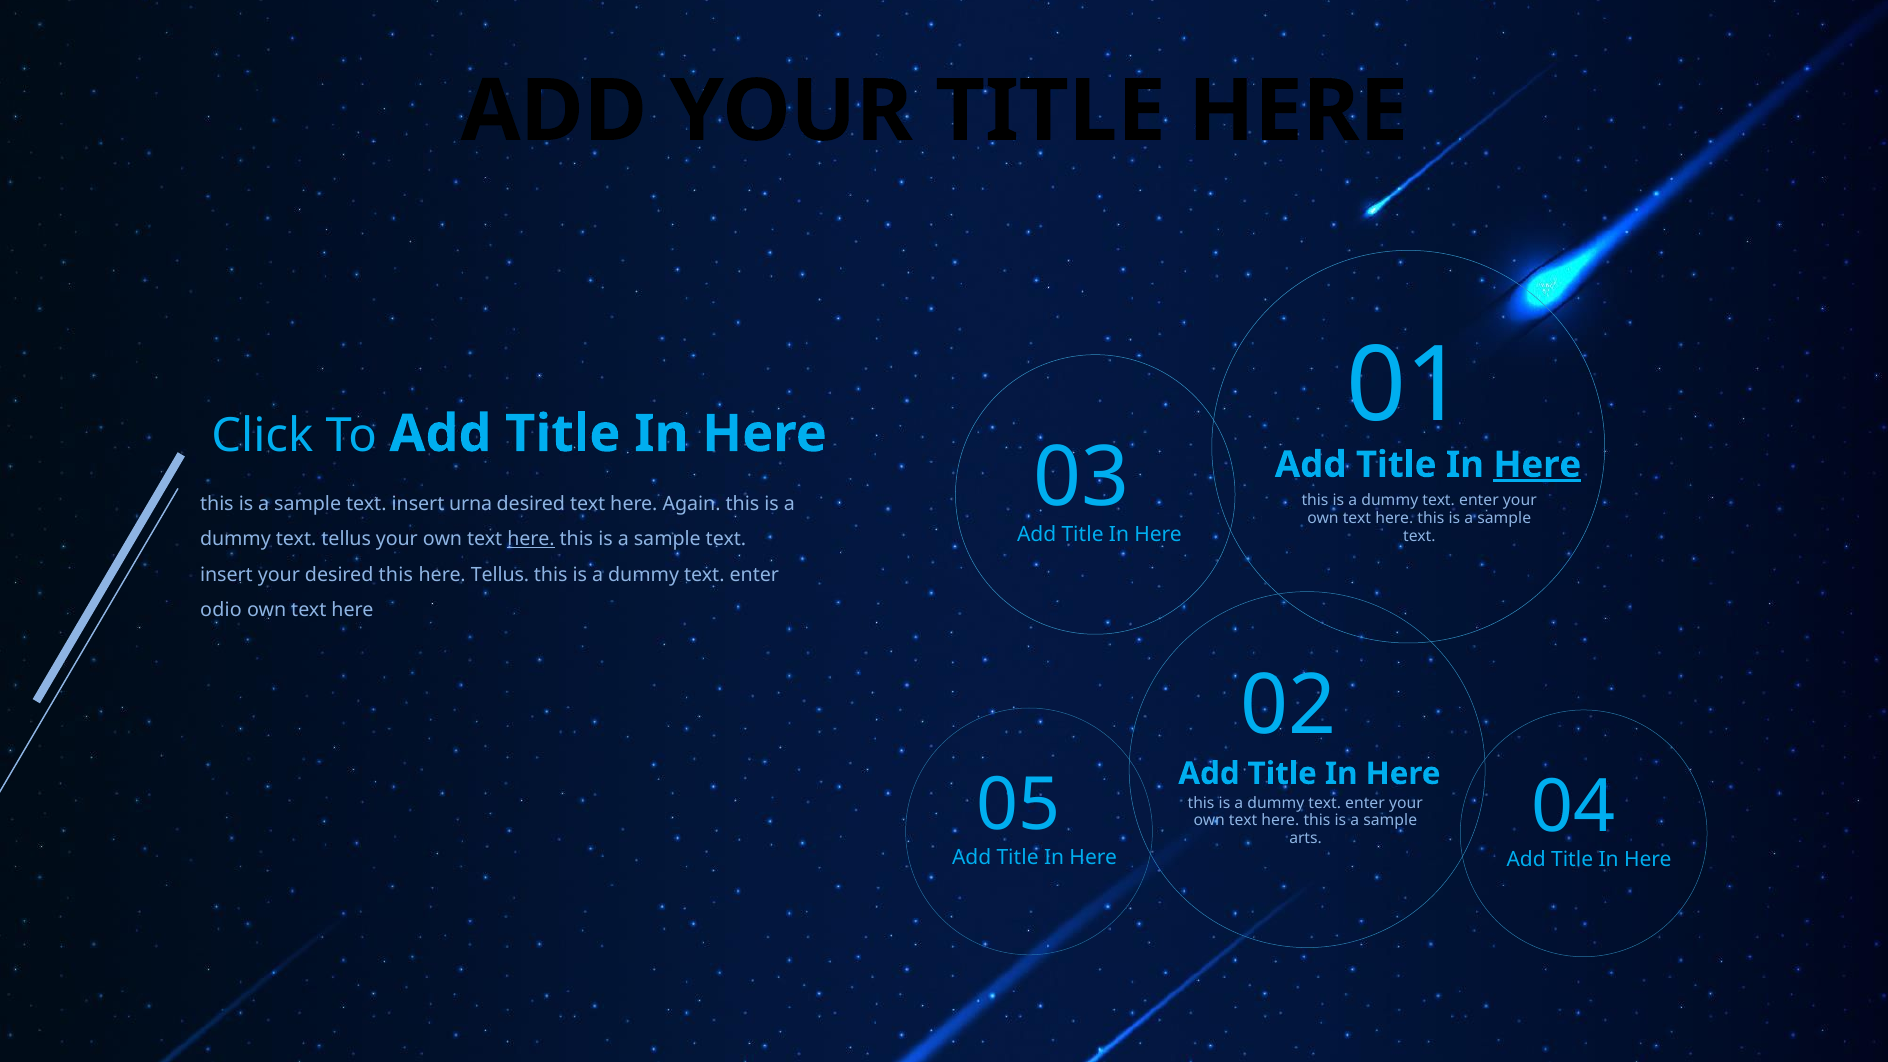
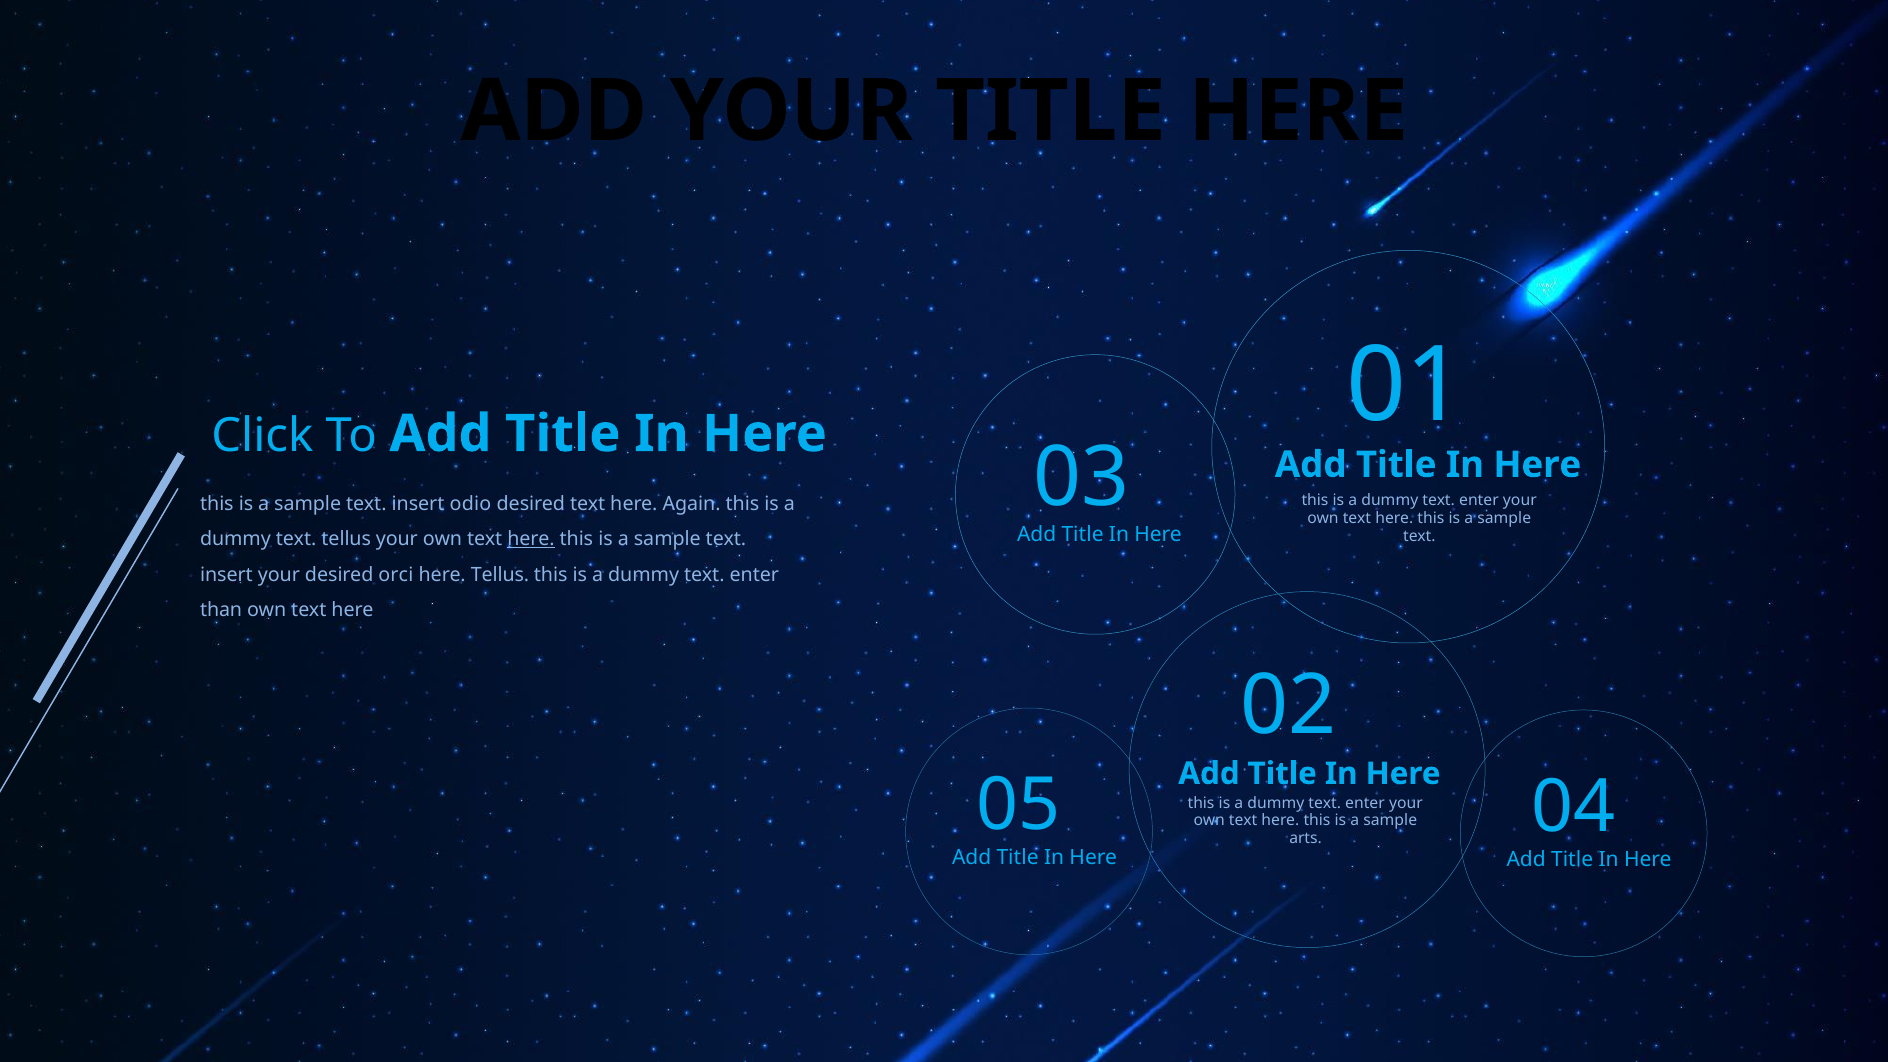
Here underline: present -> none (1537, 465)
urna: urna -> odio (470, 504)
desired this: this -> orci (396, 575)
odio: odio -> than (221, 610)
